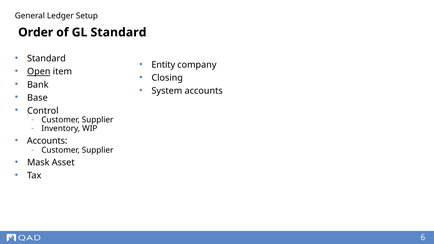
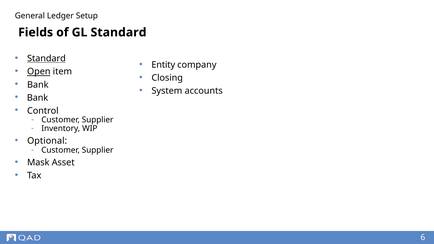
Order: Order -> Fields (36, 32)
Standard underline: none -> present (46, 59)
Base: Base -> Bank (38, 98)
Accounts: Accounts -> Optional (47, 141)
